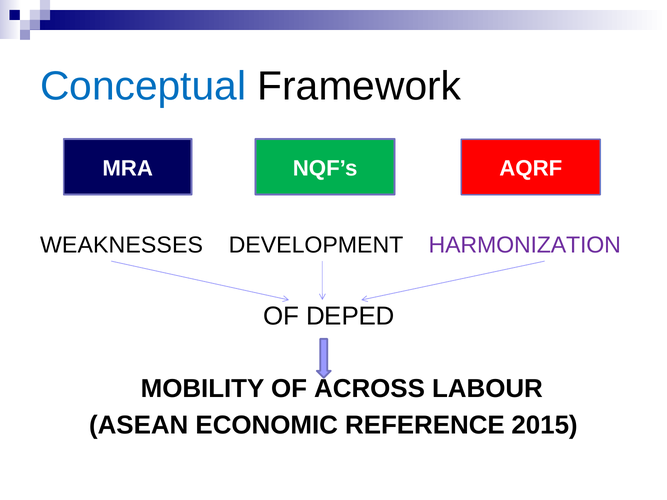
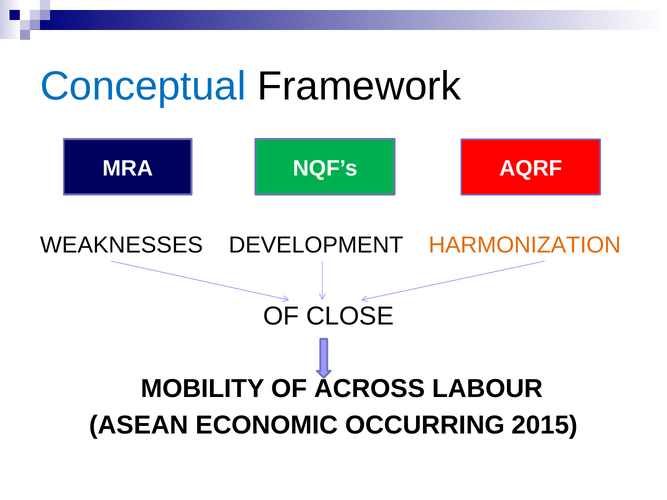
HARMONIZATION colour: purple -> orange (525, 245)
DEPED: DEPED -> CLOSE (350, 316)
REFERENCE: REFERENCE -> OCCURRING (425, 425)
